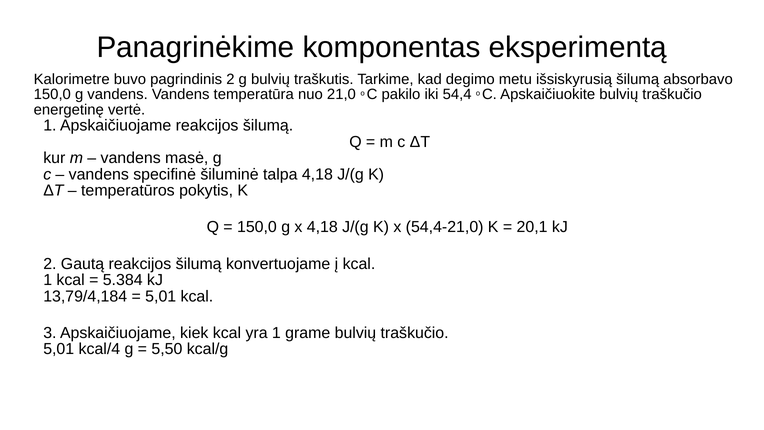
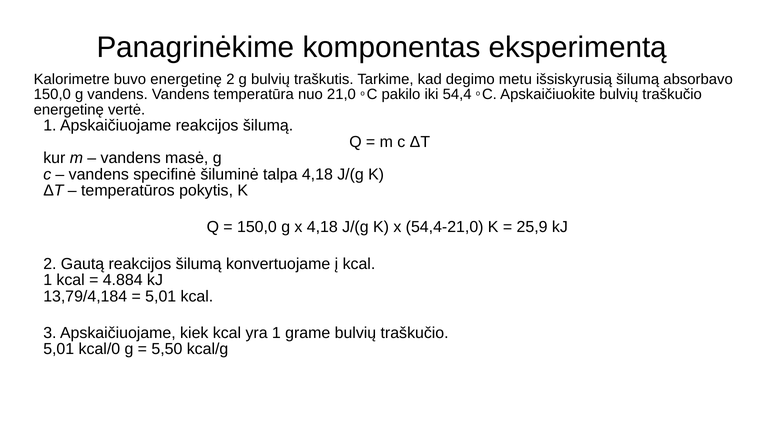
buvo pagrindinis: pagrindinis -> energetinę (186, 79)
20,1: 20,1 -> 25,9 (532, 227)
5.384: 5.384 -> 4.884 (123, 280)
kcal/4: kcal/4 -> kcal/0 (99, 349)
